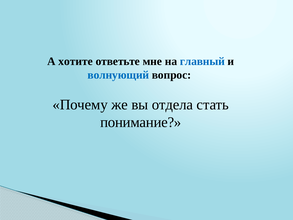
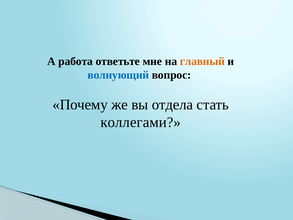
хотите: хотите -> работа (76, 61)
главный colour: blue -> orange (202, 61)
понимание: понимание -> коллегами (141, 122)
